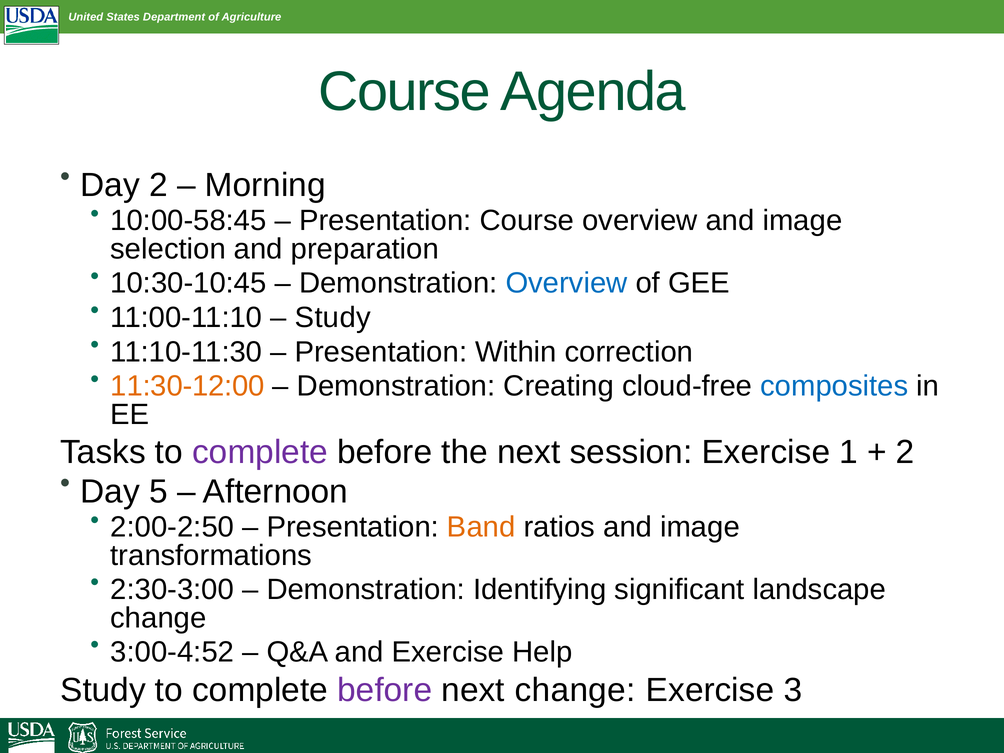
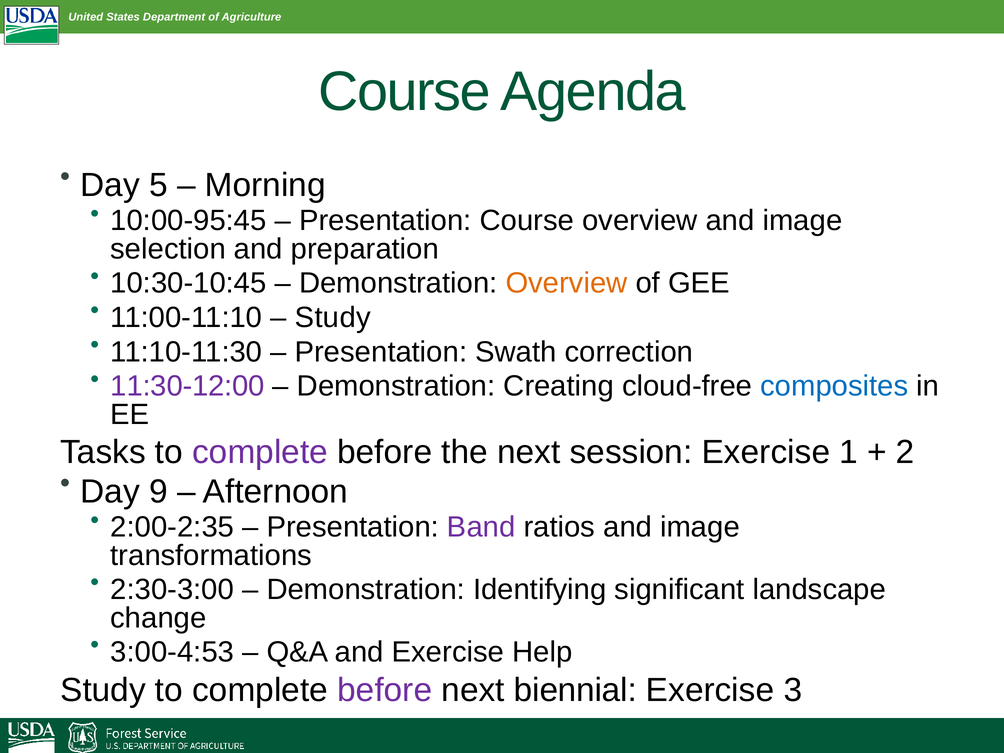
Day 2: 2 -> 5 (158, 185)
10:00-58:45: 10:00-58:45 -> 10:00-95:45 (188, 221)
Overview colour: blue -> orange (567, 283)
Within: Within -> Swath (516, 352)
11:30-12:00 colour: orange -> purple (188, 386)
5: 5 -> 9 (158, 492)
2:00-2:50: 2:00-2:50 -> 2:00-2:35 (172, 527)
Band colour: orange -> purple (481, 527)
3:00-4:52: 3:00-4:52 -> 3:00-4:53 (172, 652)
next change: change -> biennial (575, 690)
